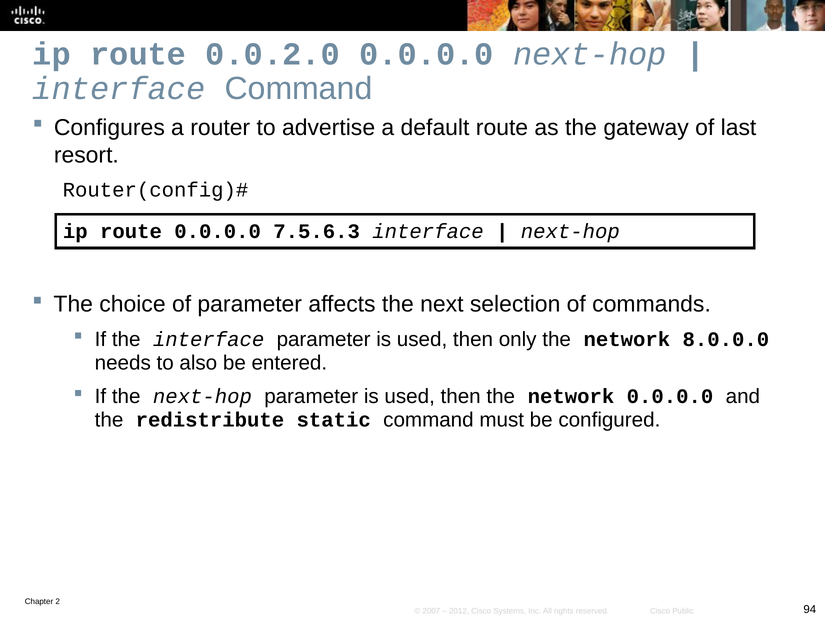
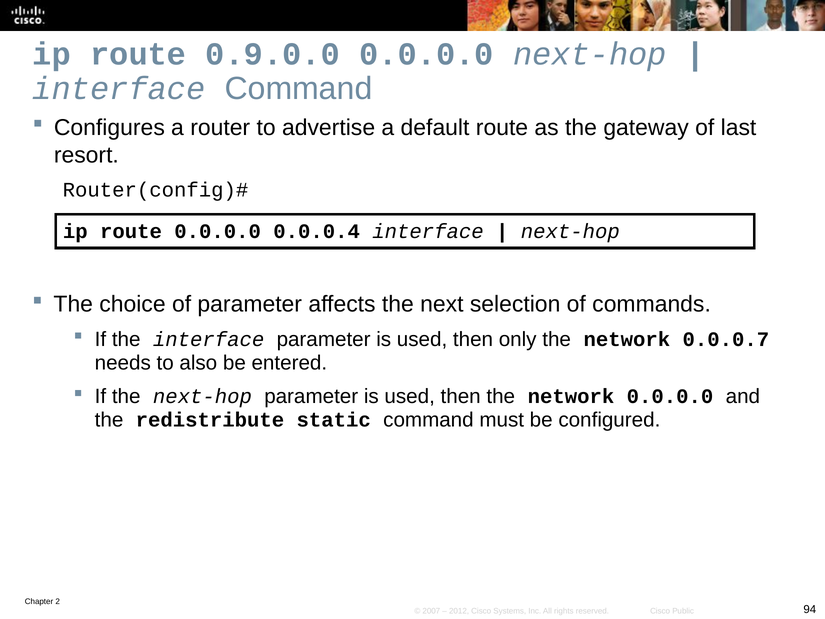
0.0.2.0: 0.0.2.0 -> 0.9.0.0 (273, 54)
7.5.6.3: 7.5.6.3 -> 0.0.0.4 (317, 232)
8.0.0.0: 8.0.0.0 -> 0.0.0.7 (726, 339)
